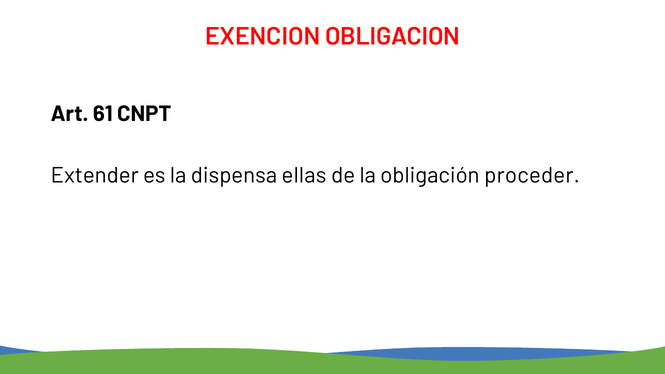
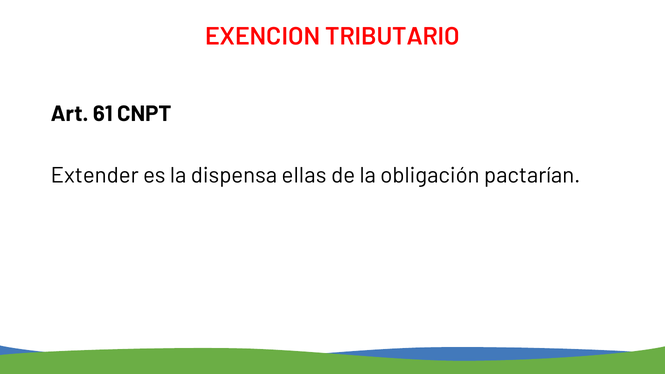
OBLIGACION: OBLIGACION -> TRIBUTARIO (393, 37)
proceder: proceder -> pactarían (532, 176)
